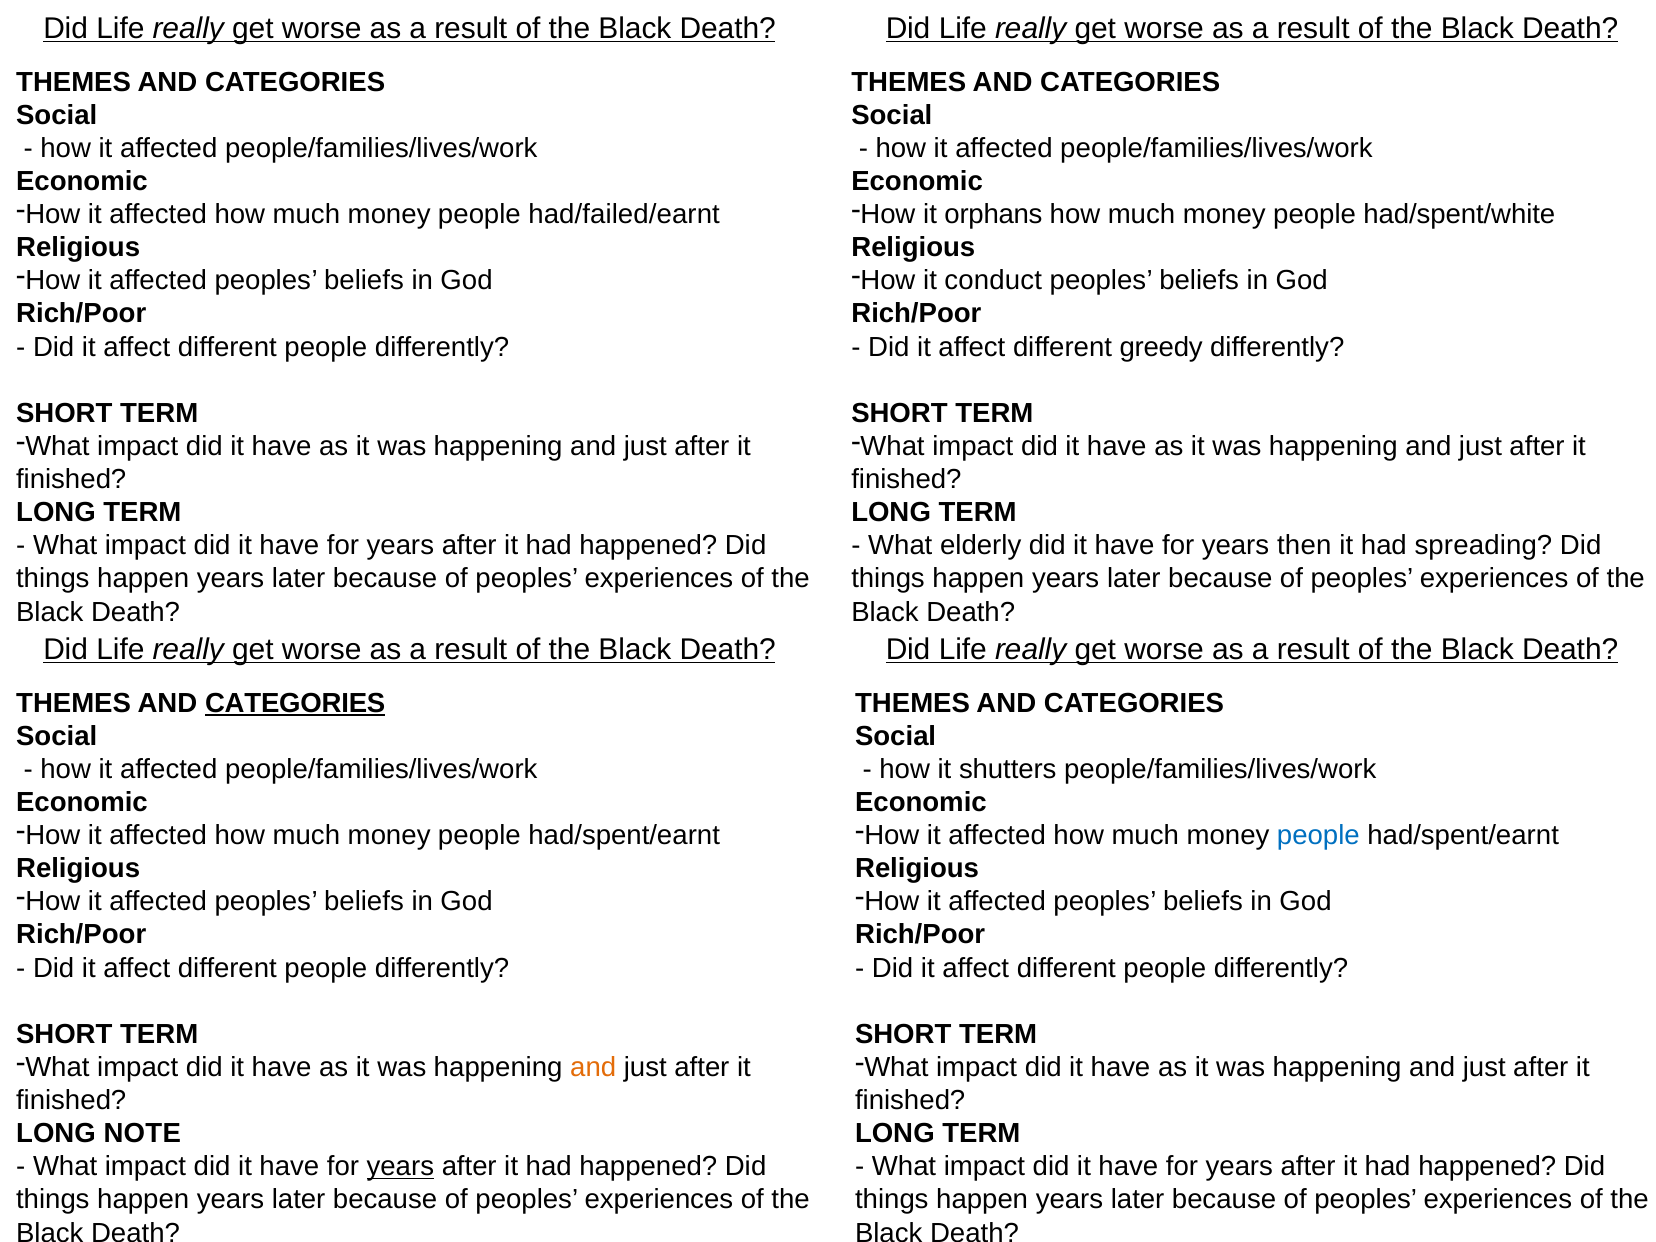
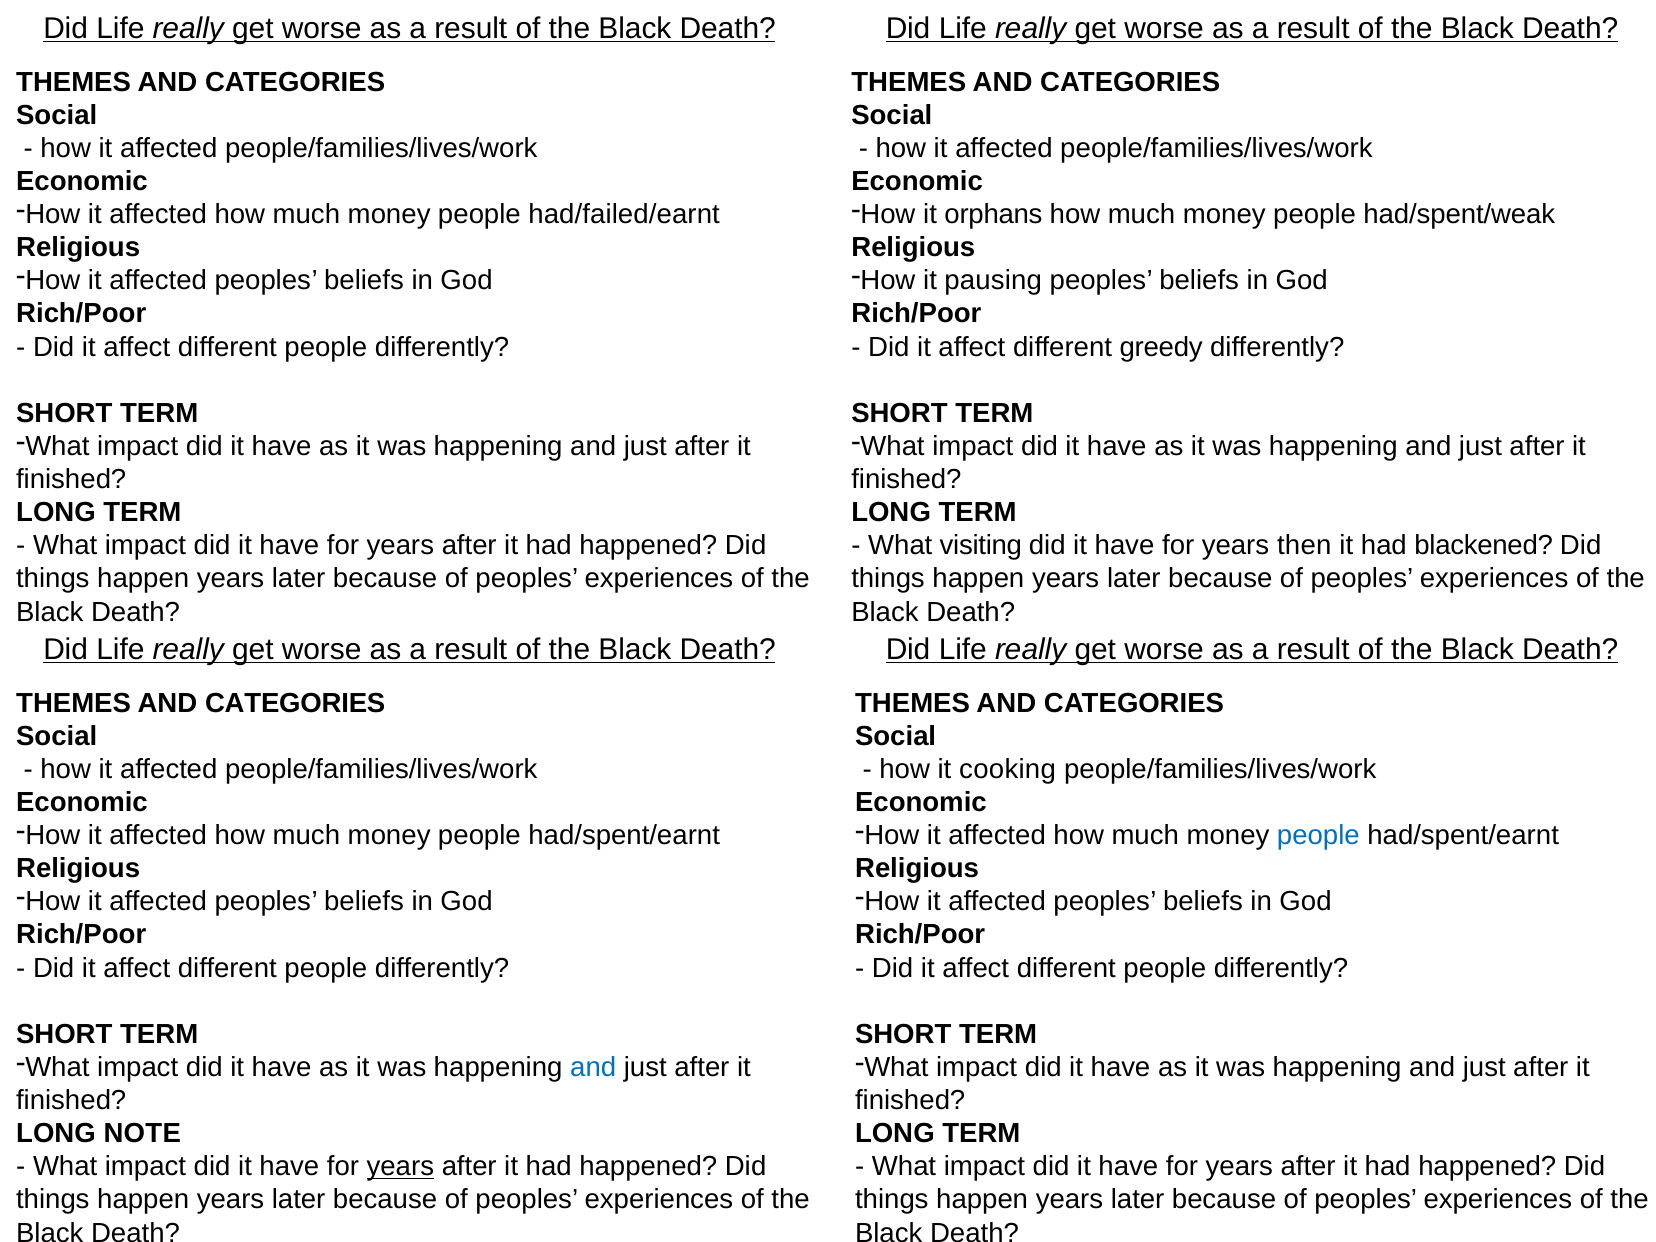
had/spent/white: had/spent/white -> had/spent/weak (1459, 215)
conduct: conduct -> pausing (993, 281)
elderly: elderly -> visiting (981, 546)
spreading: spreading -> blackened (1484, 546)
CATEGORIES underline: present -> none (295, 703)
shutters: shutters -> cooking (1008, 769)
and colour: orange -> blue (593, 1067)
